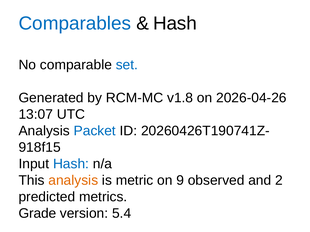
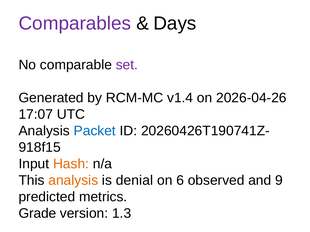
Comparables colour: blue -> purple (75, 24)
Hash: Hash -> Days (175, 24)
set colour: blue -> purple (127, 65)
v1.8: v1.8 -> v1.4 (180, 98)
13:07: 13:07 -> 17:07 (36, 115)
Hash colour: blue -> orange (71, 164)
metric: metric -> denial (134, 181)
9: 9 -> 6 (180, 181)
2: 2 -> 9 (279, 181)
5.4: 5.4 -> 1.3 (122, 214)
